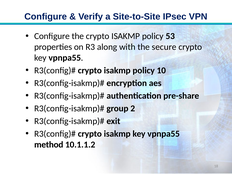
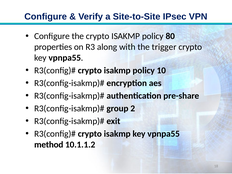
53: 53 -> 80 (170, 36)
secure: secure -> trigger (164, 47)
